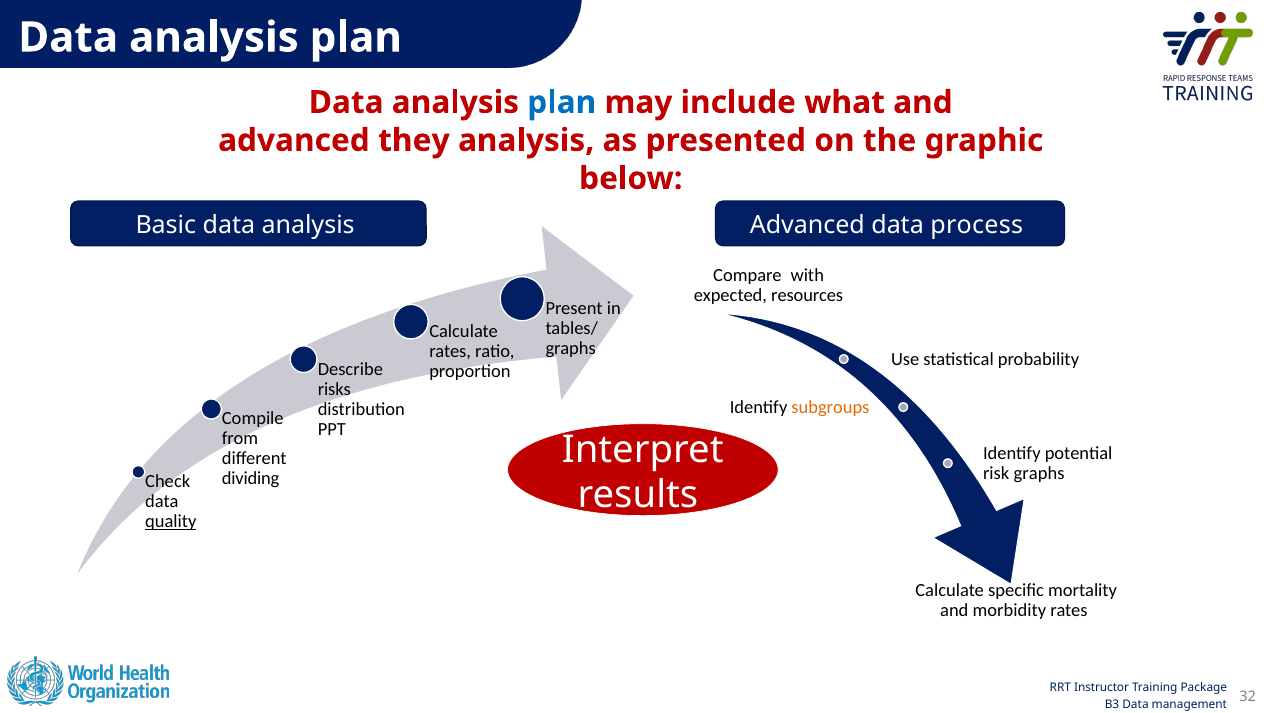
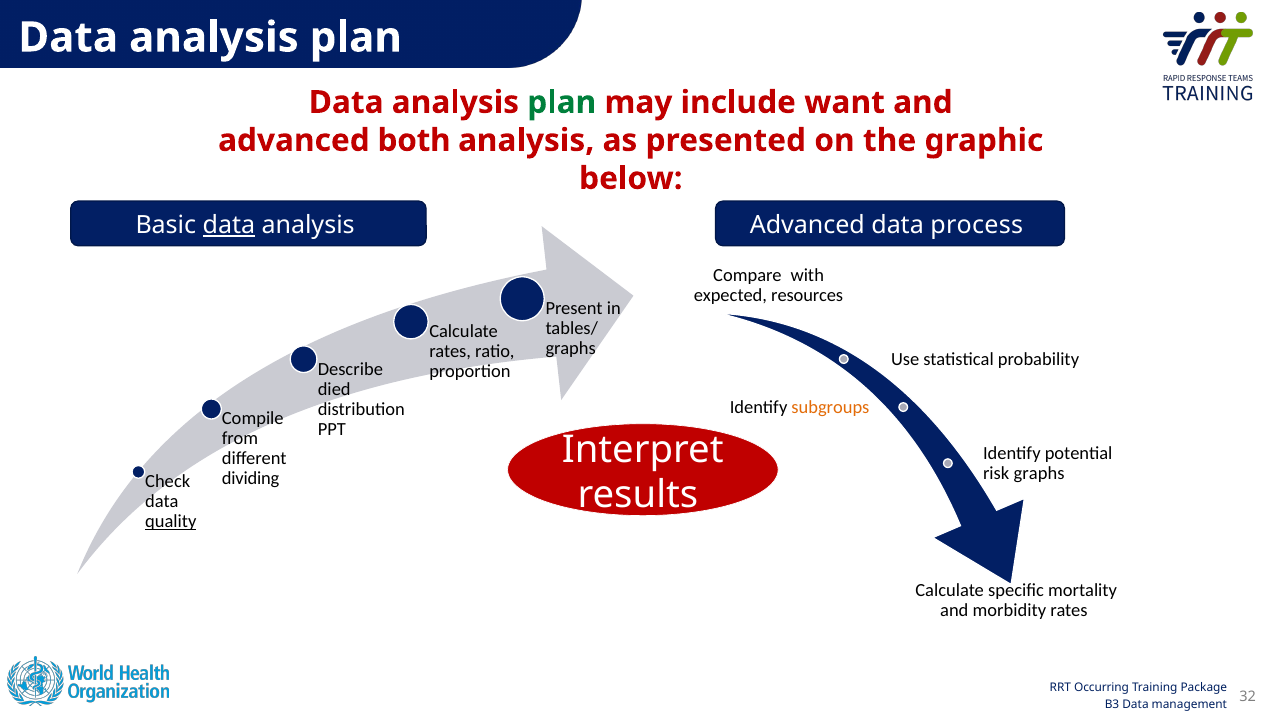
plan colour: blue -> green (562, 102)
what: what -> want (845, 102)
they: they -> both (414, 140)
data underline: none -> present (229, 225)
risks: risks -> died (334, 389)
Instructor: Instructor -> Occurring (1102, 687)
